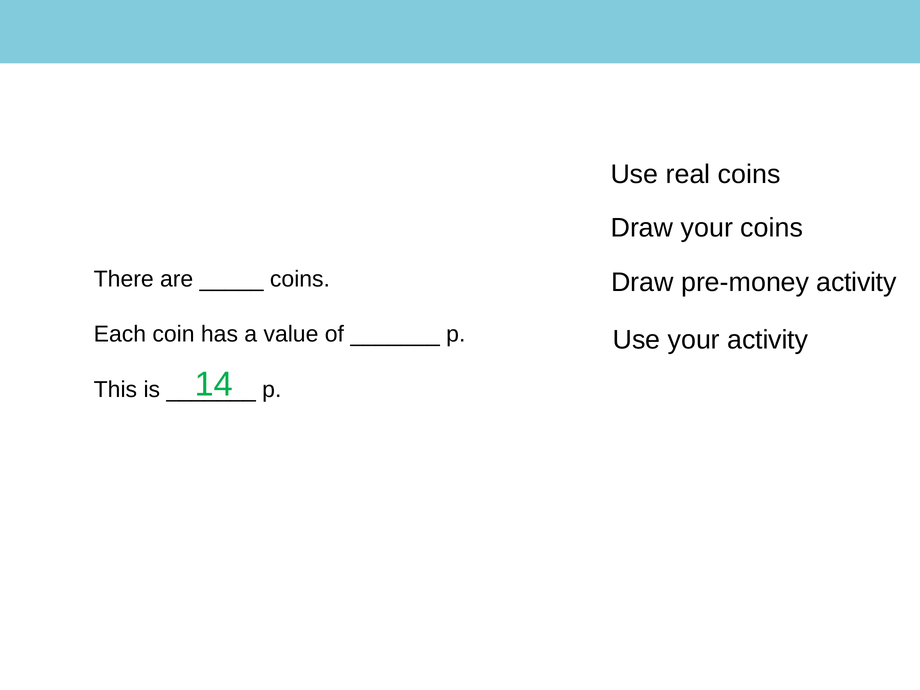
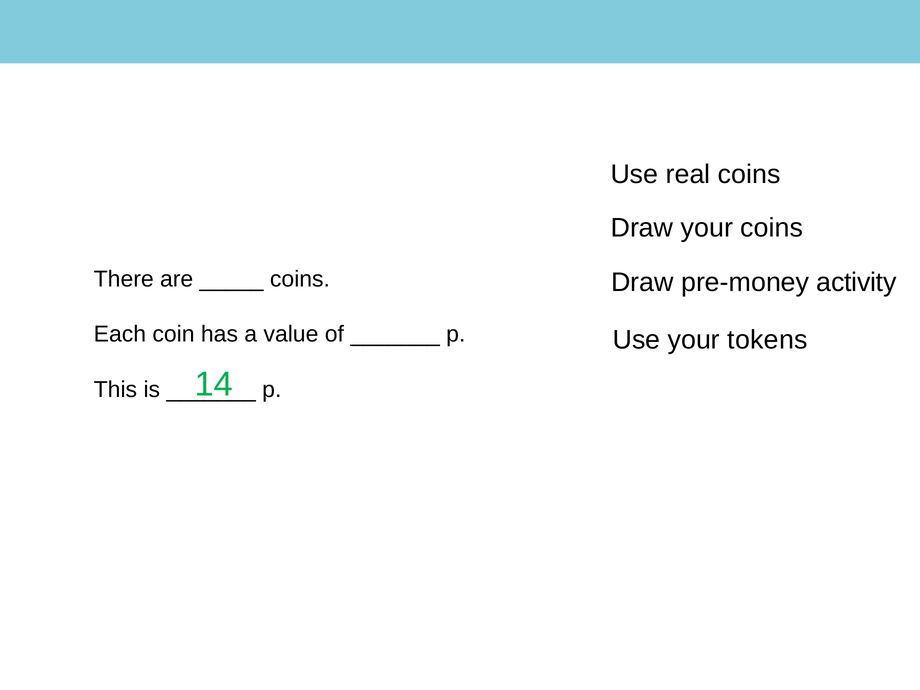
your activity: activity -> tokens (767, 340)
